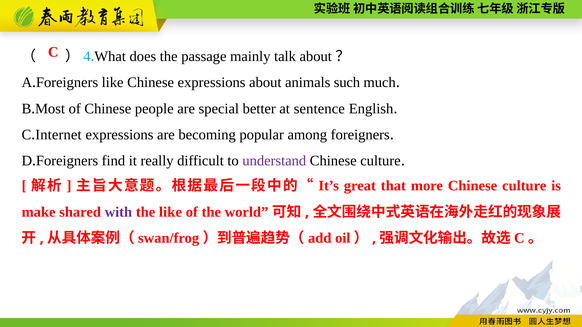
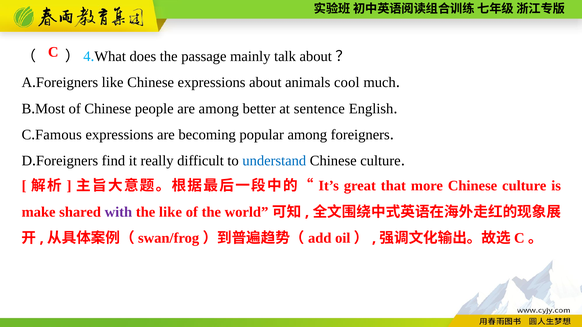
such: such -> cool (347, 82)
are special: special -> among (219, 109)
Internet: Internet -> Famous (58, 135)
understand colour: purple -> blue (274, 161)
